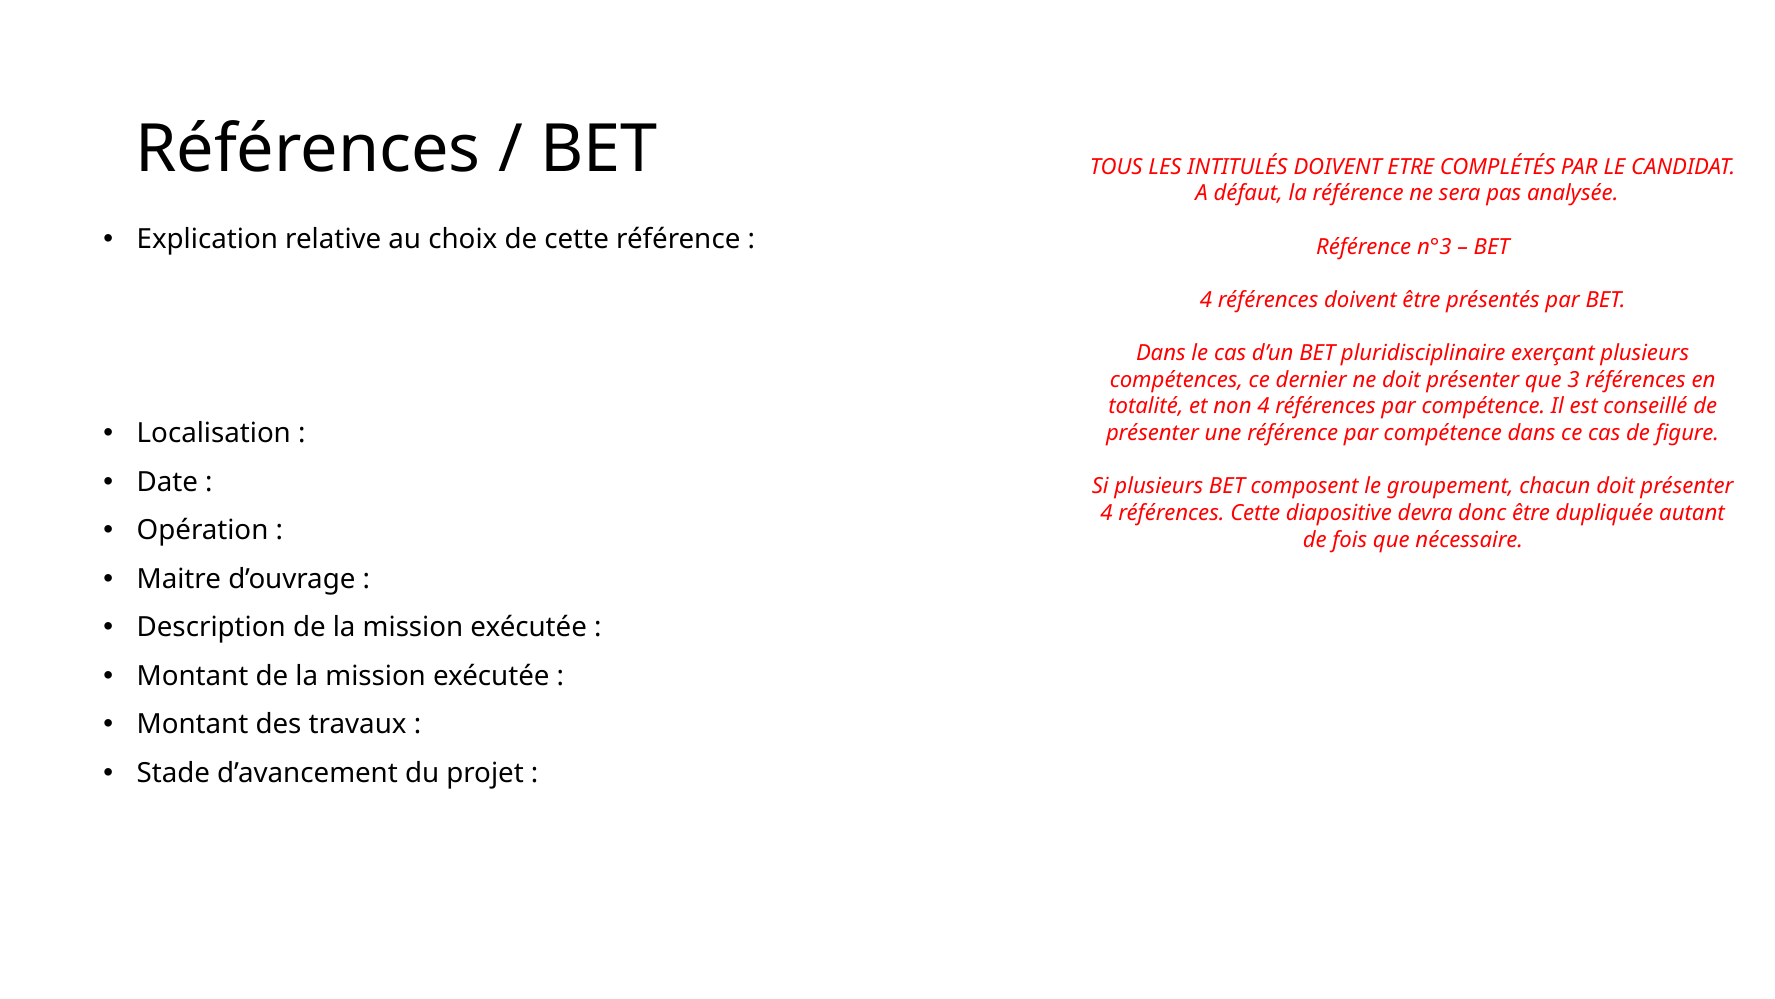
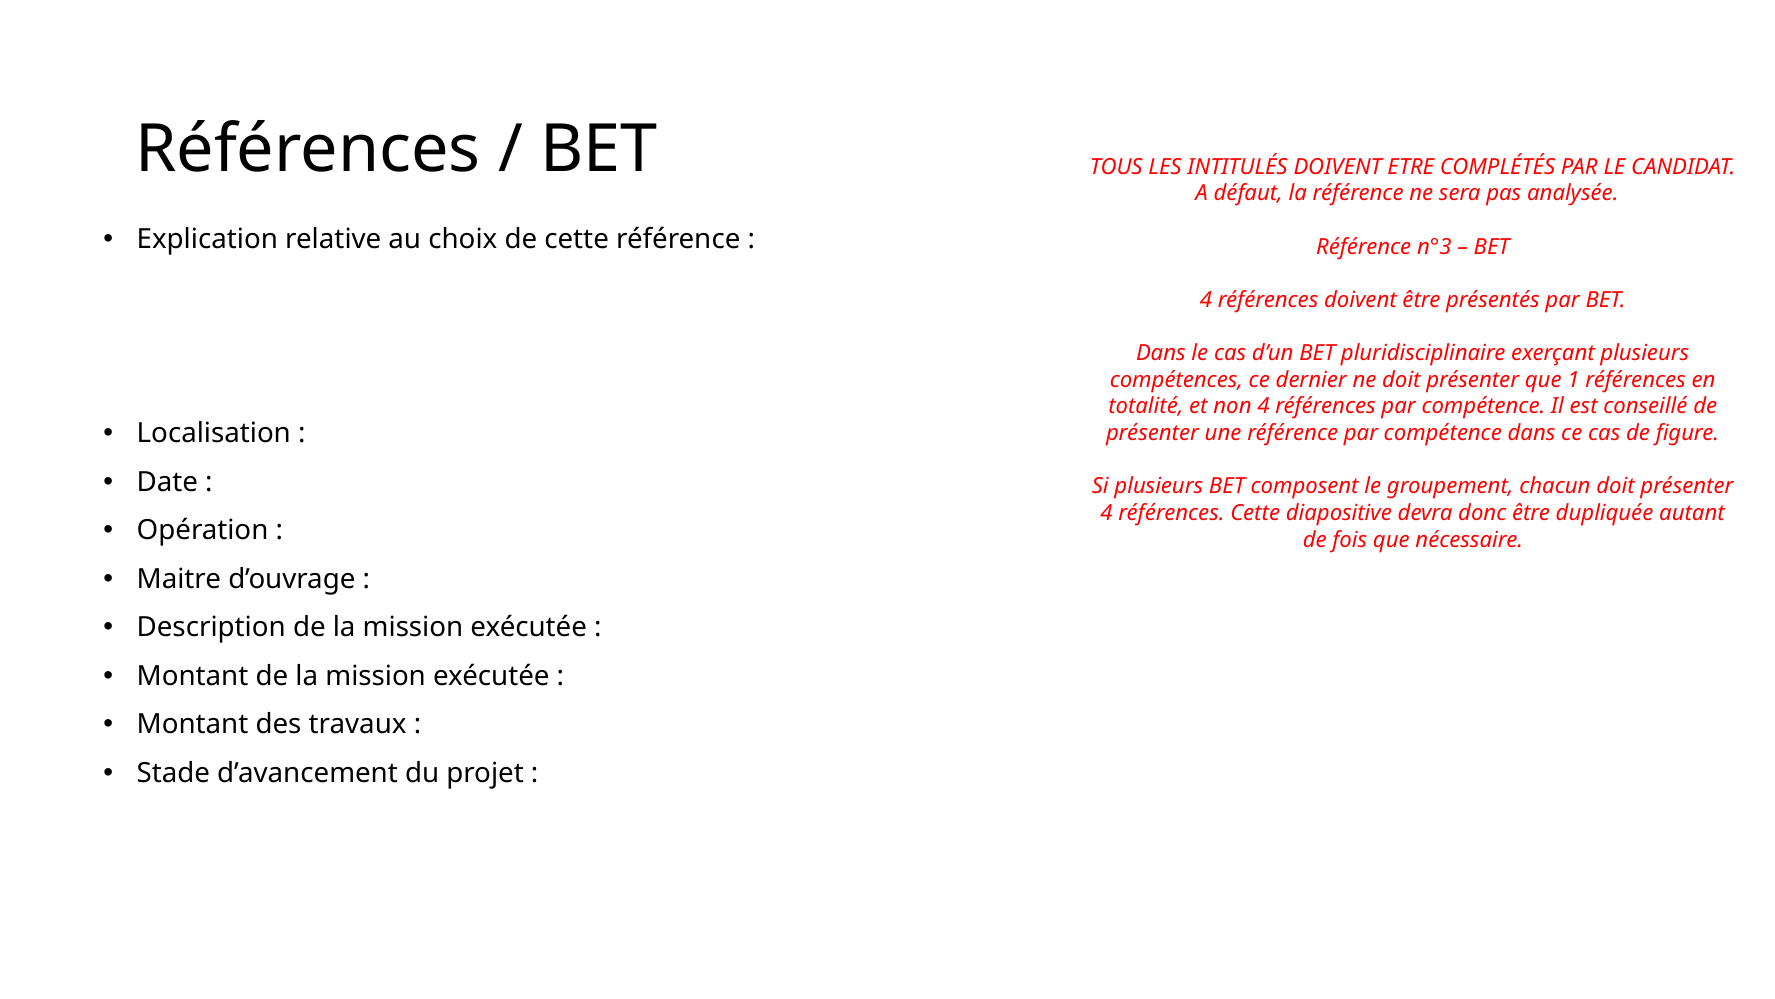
3: 3 -> 1 (1574, 380)
